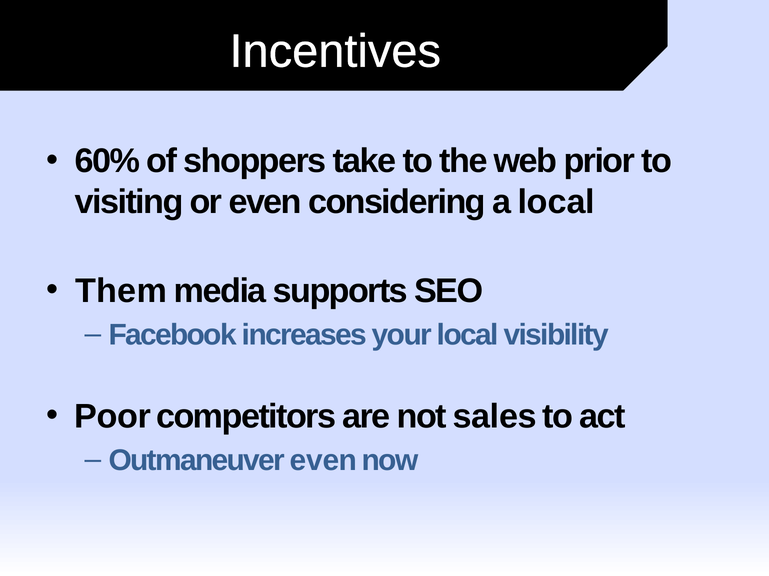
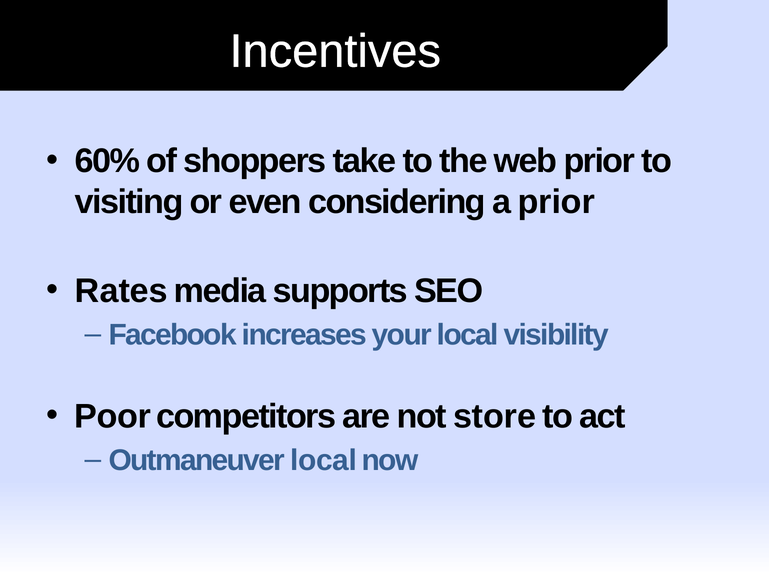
a local: local -> prior (556, 202)
Them: Them -> Rates (121, 291)
sales: sales -> store (495, 417)
Outmaneuver even: even -> local (324, 461)
